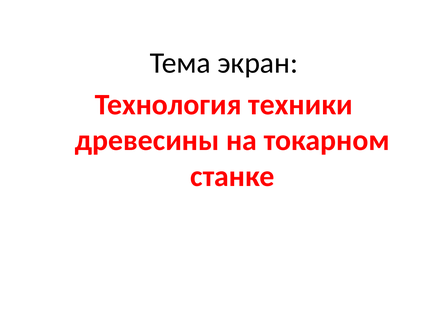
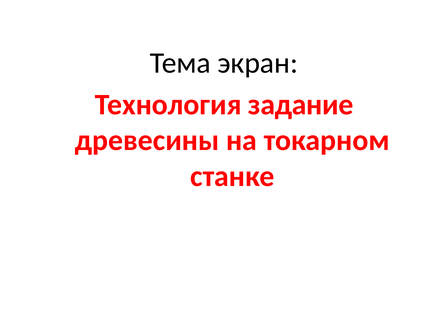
техники: техники -> задание (301, 105)
